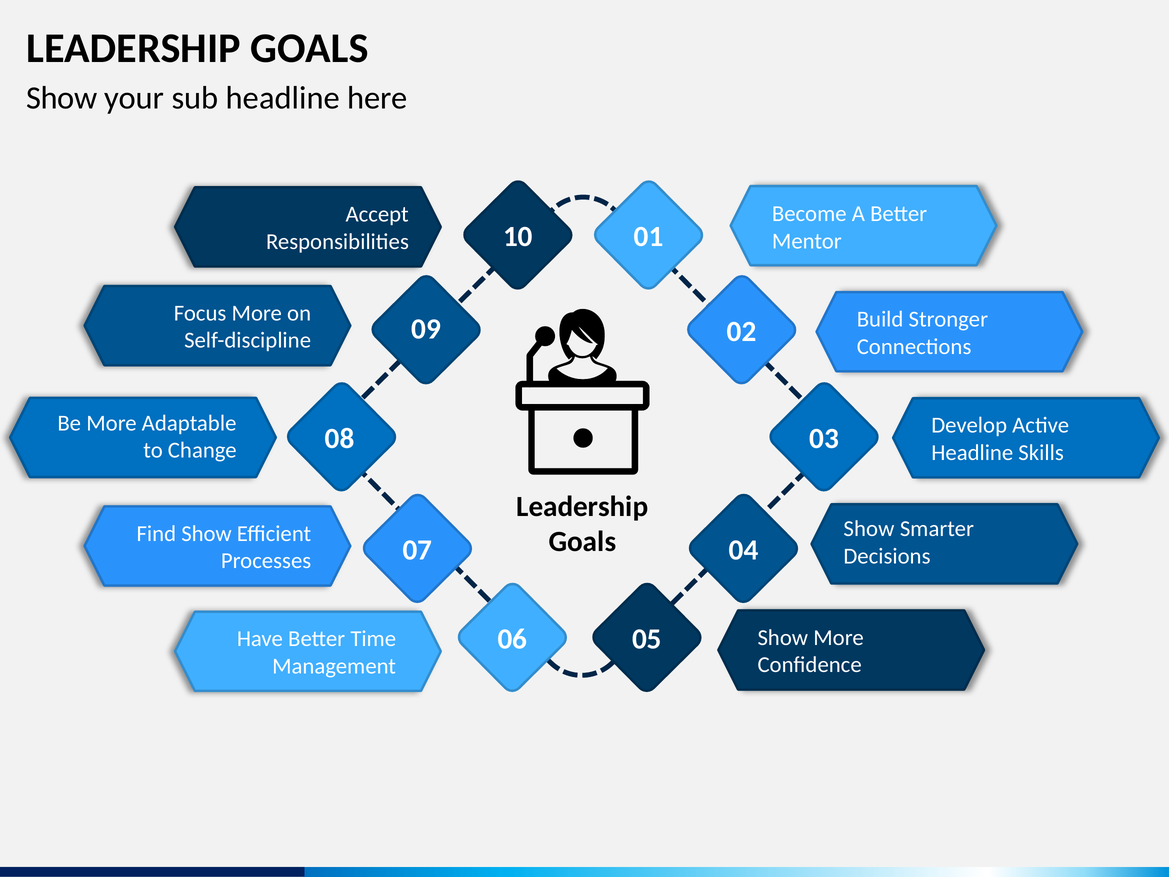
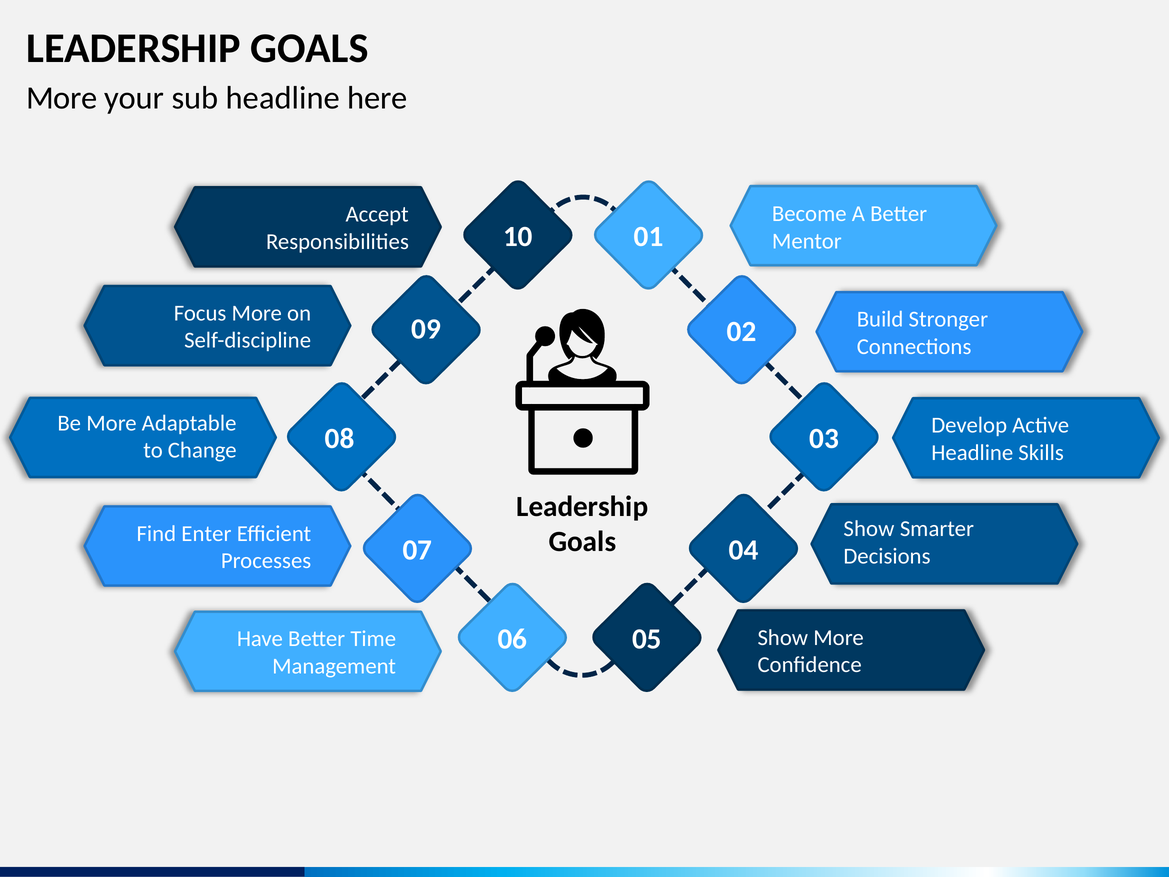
Show: Show -> More (62, 98)
Find Show: Show -> Enter (206, 533)
